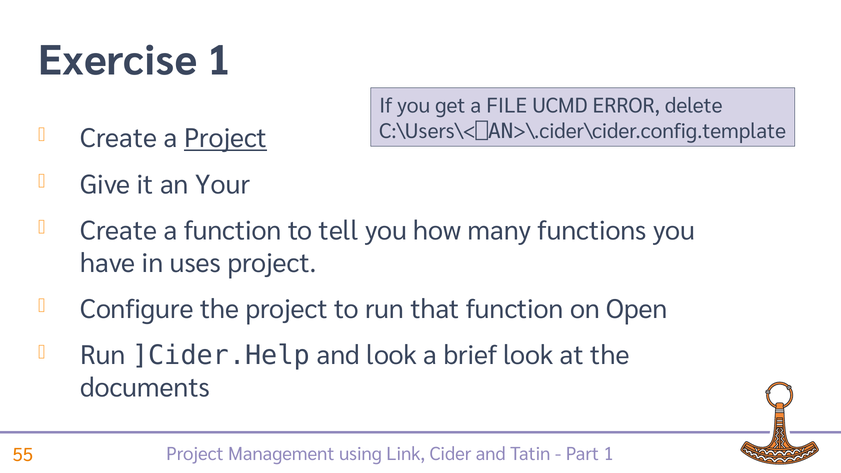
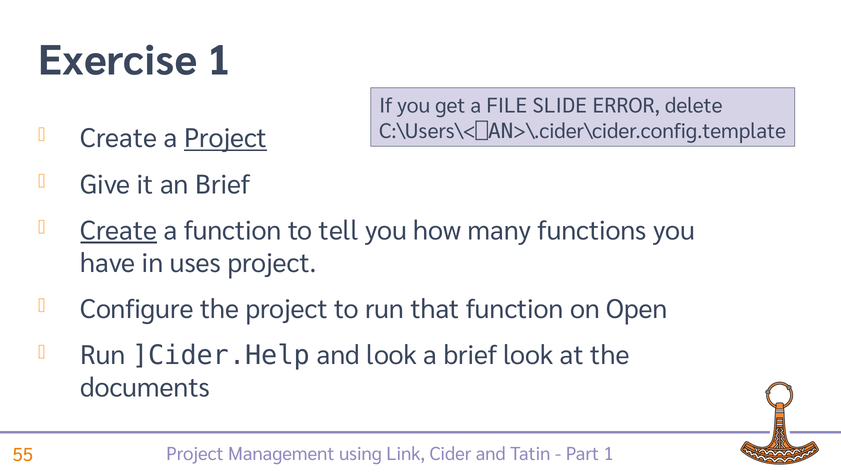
UCMD: UCMD -> SLIDE (560, 106)
an Your: Your -> Brief (223, 185)
Create underline: none -> present (119, 231)
